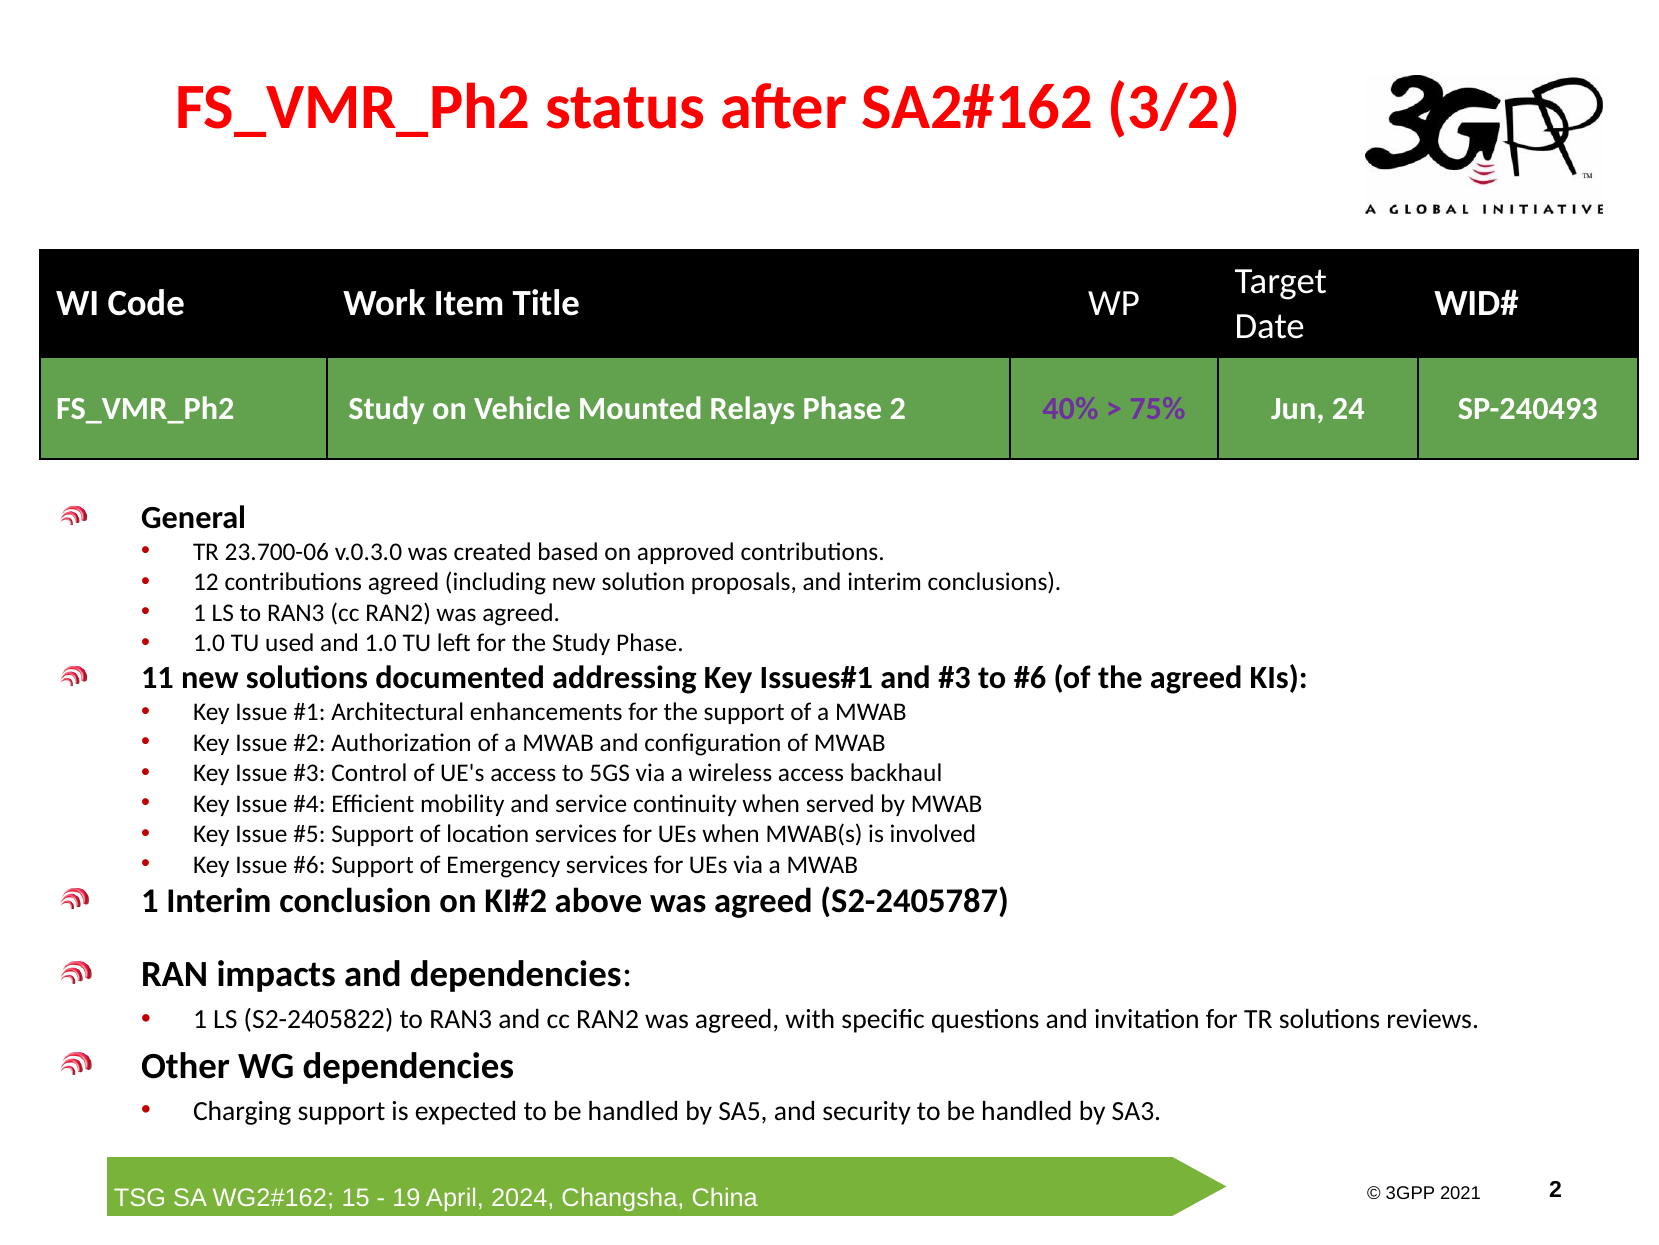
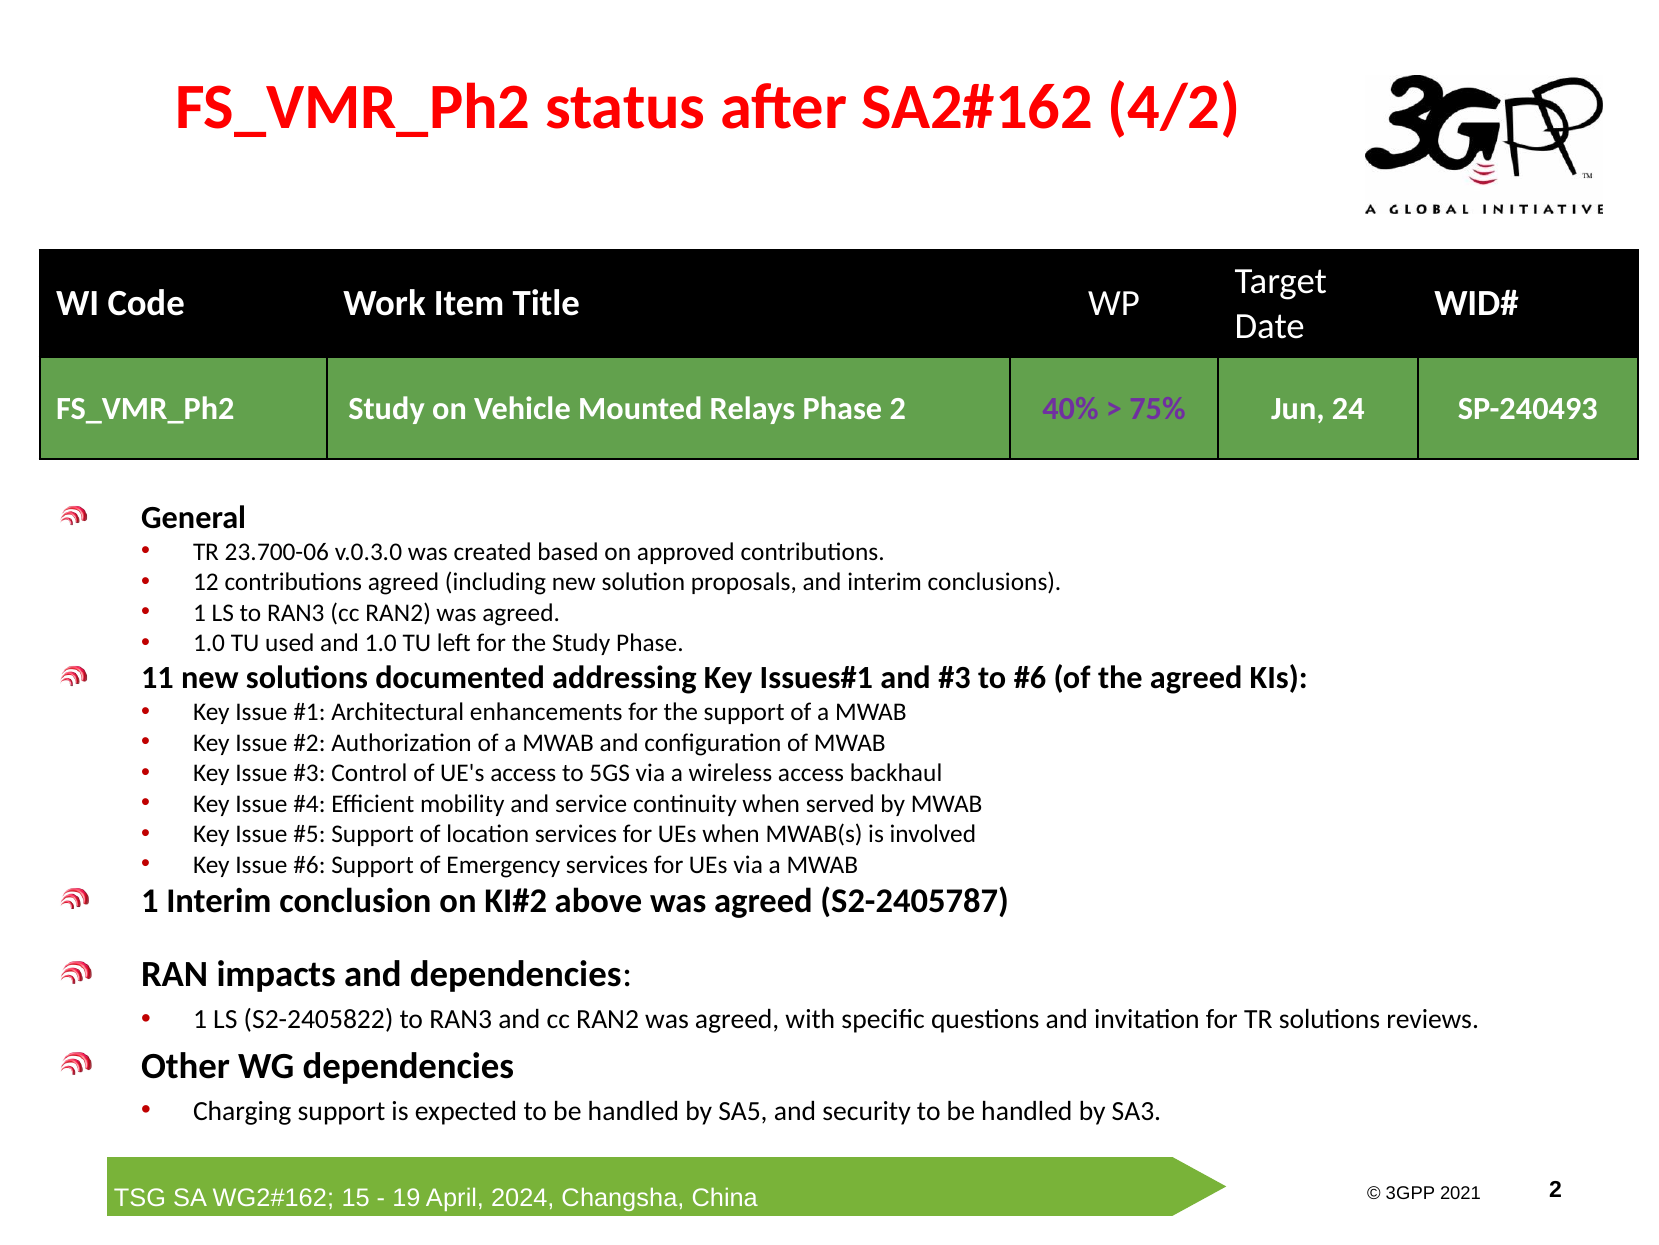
3/2: 3/2 -> 4/2 (1174, 107)
